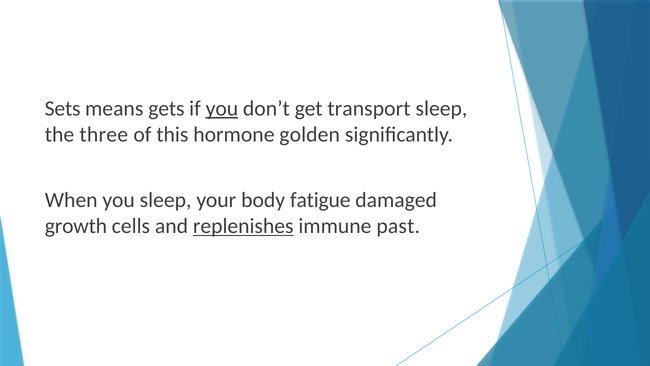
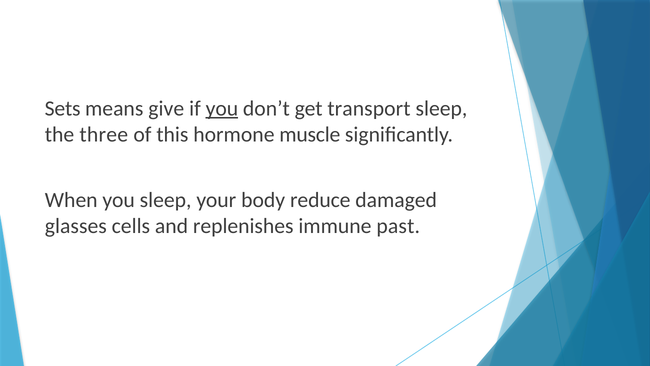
gets: gets -> give (166, 108)
golden: golden -> muscle (310, 134)
fatigue: fatigue -> reduce (320, 200)
growth: growth -> glasses (76, 226)
replenishes underline: present -> none (243, 226)
